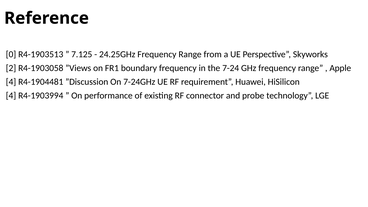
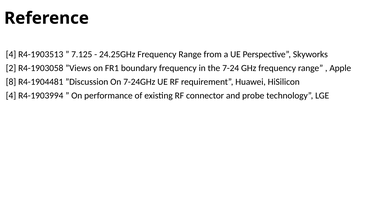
0: 0 -> 4 (11, 54)
4: 4 -> 8 (11, 82)
